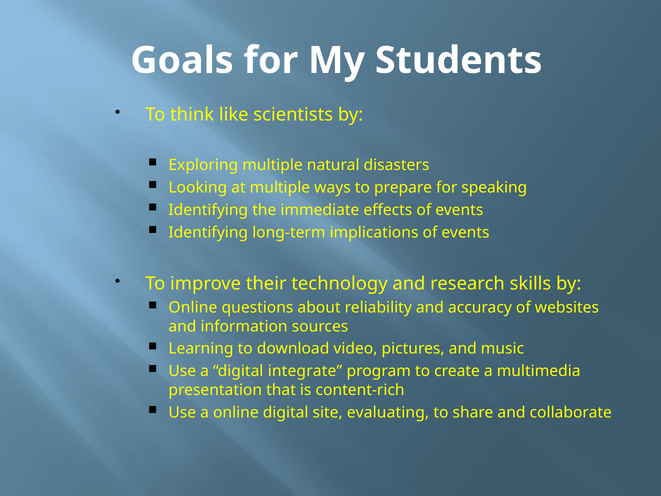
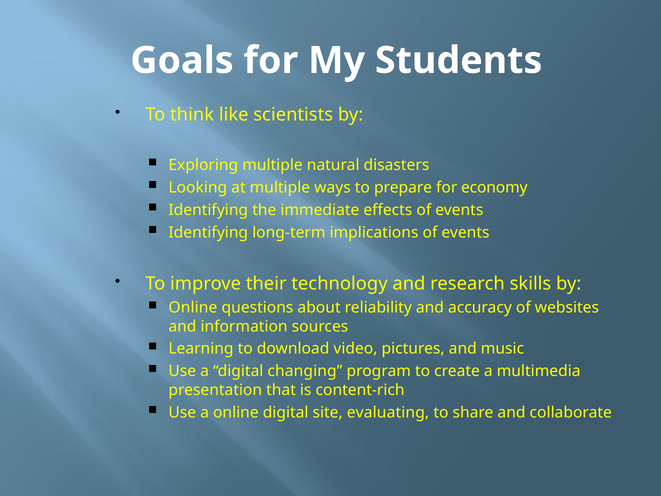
speaking: speaking -> economy (494, 187)
integrate: integrate -> changing (305, 371)
